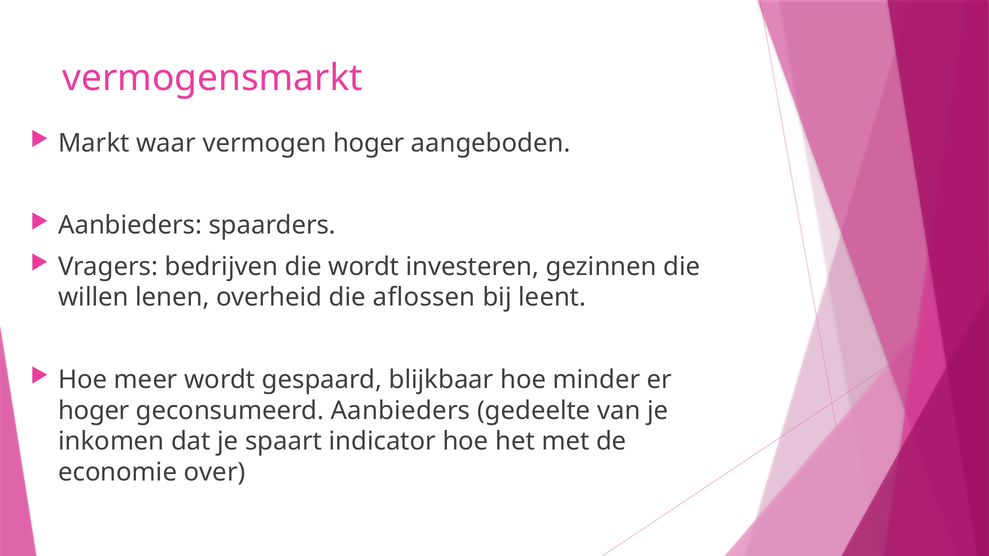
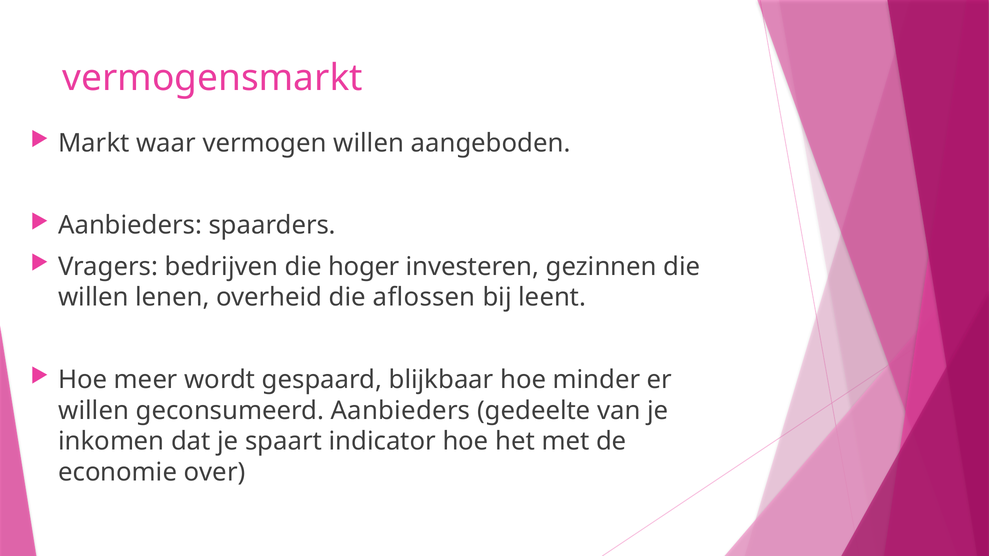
vermogen hoger: hoger -> willen (369, 143)
die wordt: wordt -> hoger (364, 267)
hoger: hoger -> willen (94, 411)
